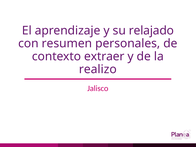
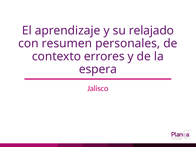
extraer: extraer -> errores (104, 56)
realizo: realizo -> espera (98, 69)
